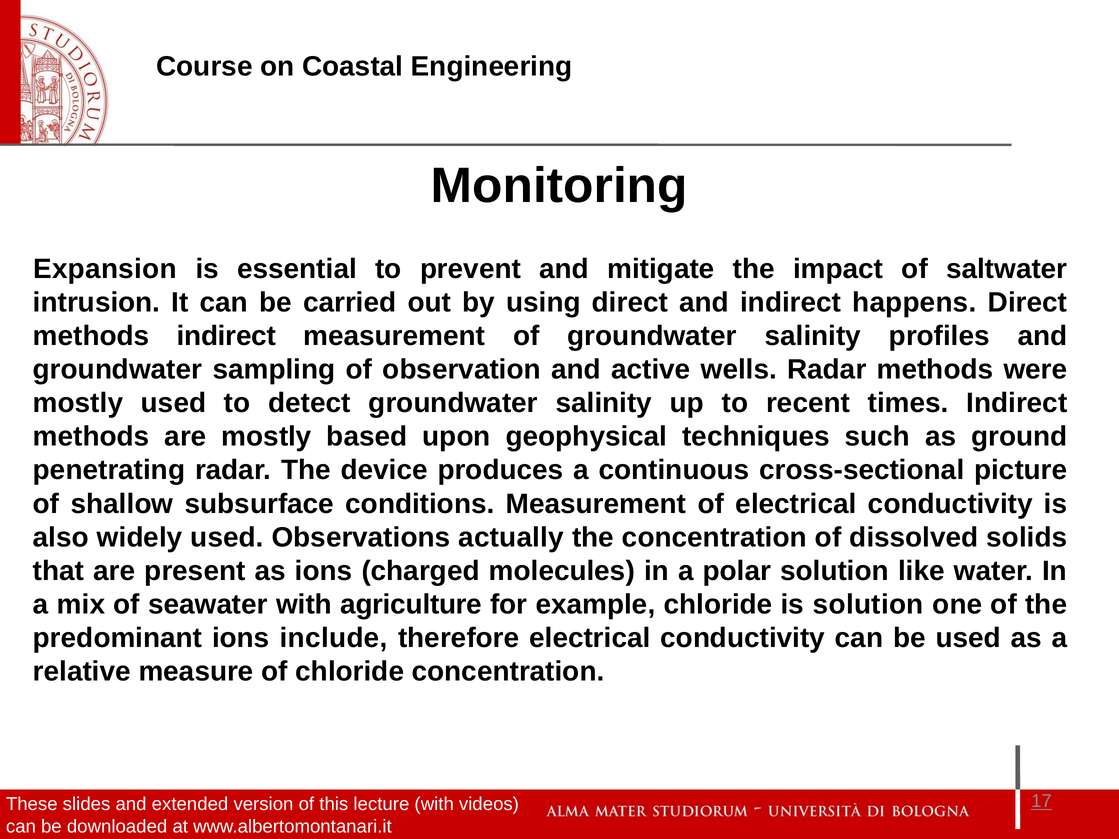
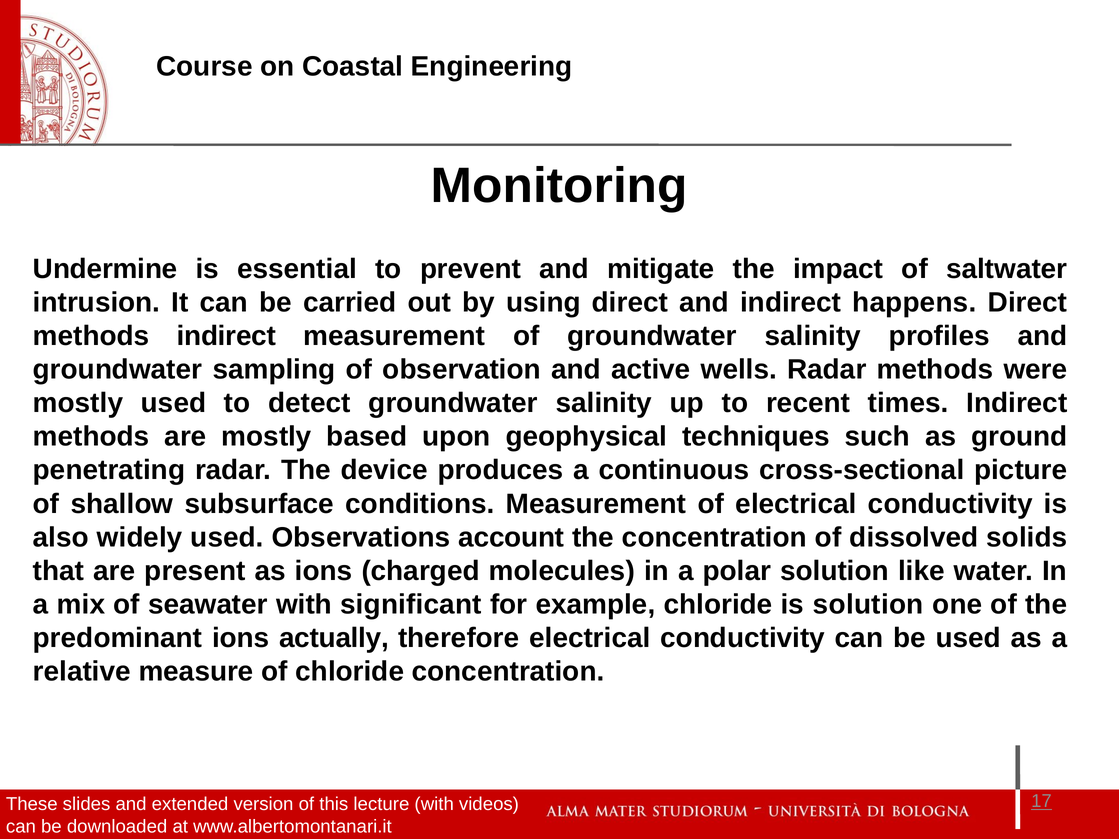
Expansion: Expansion -> Undermine (105, 269)
actually: actually -> account (511, 538)
agriculture: agriculture -> significant (411, 605)
include: include -> actually (334, 638)
